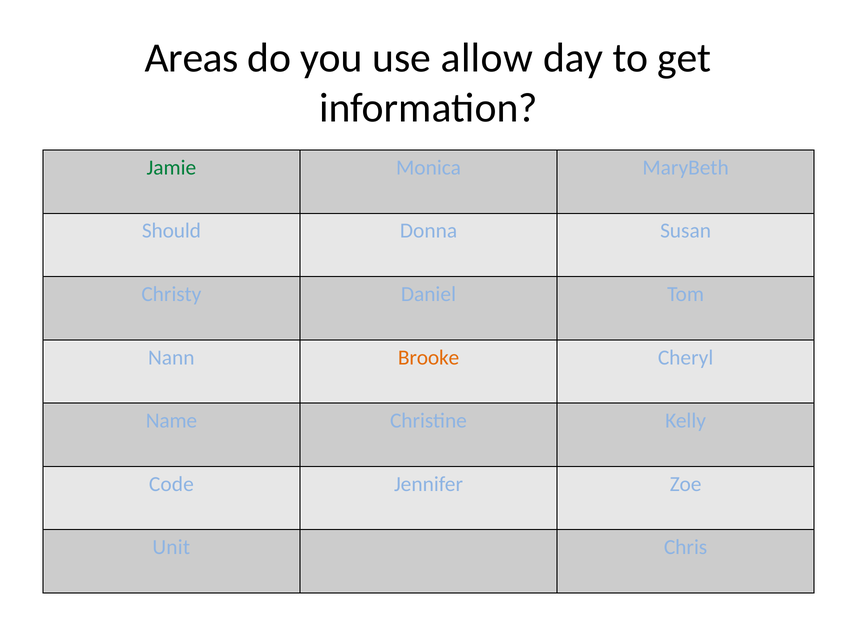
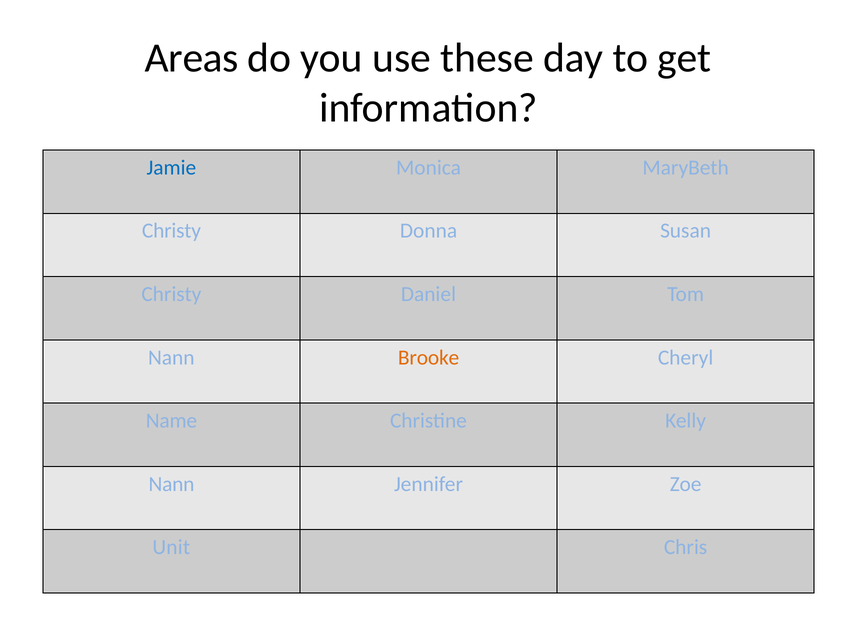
allow: allow -> these (487, 58)
Jamie colour: green -> blue (171, 168)
Should: Should -> Christy (171, 231)
Code: Code -> Nann (172, 484)
